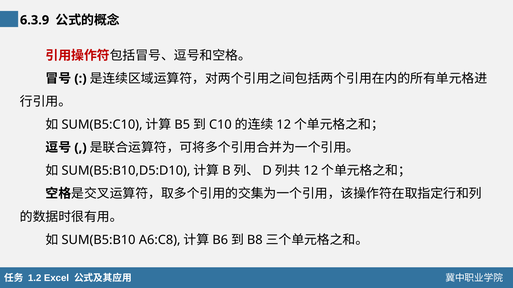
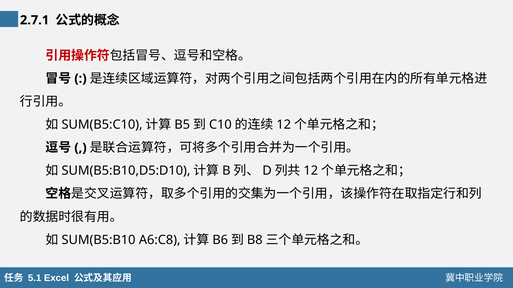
6.3.9: 6.3.9 -> 2.7.1 (35, 20)
1.2: 1.2 -> 5.1 (35, 279)
